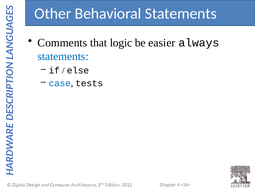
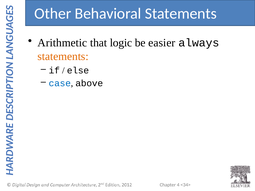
Comments: Comments -> Arithmetic (62, 43)
statements colour: blue -> orange (63, 56)
tests: tests -> above (89, 83)
